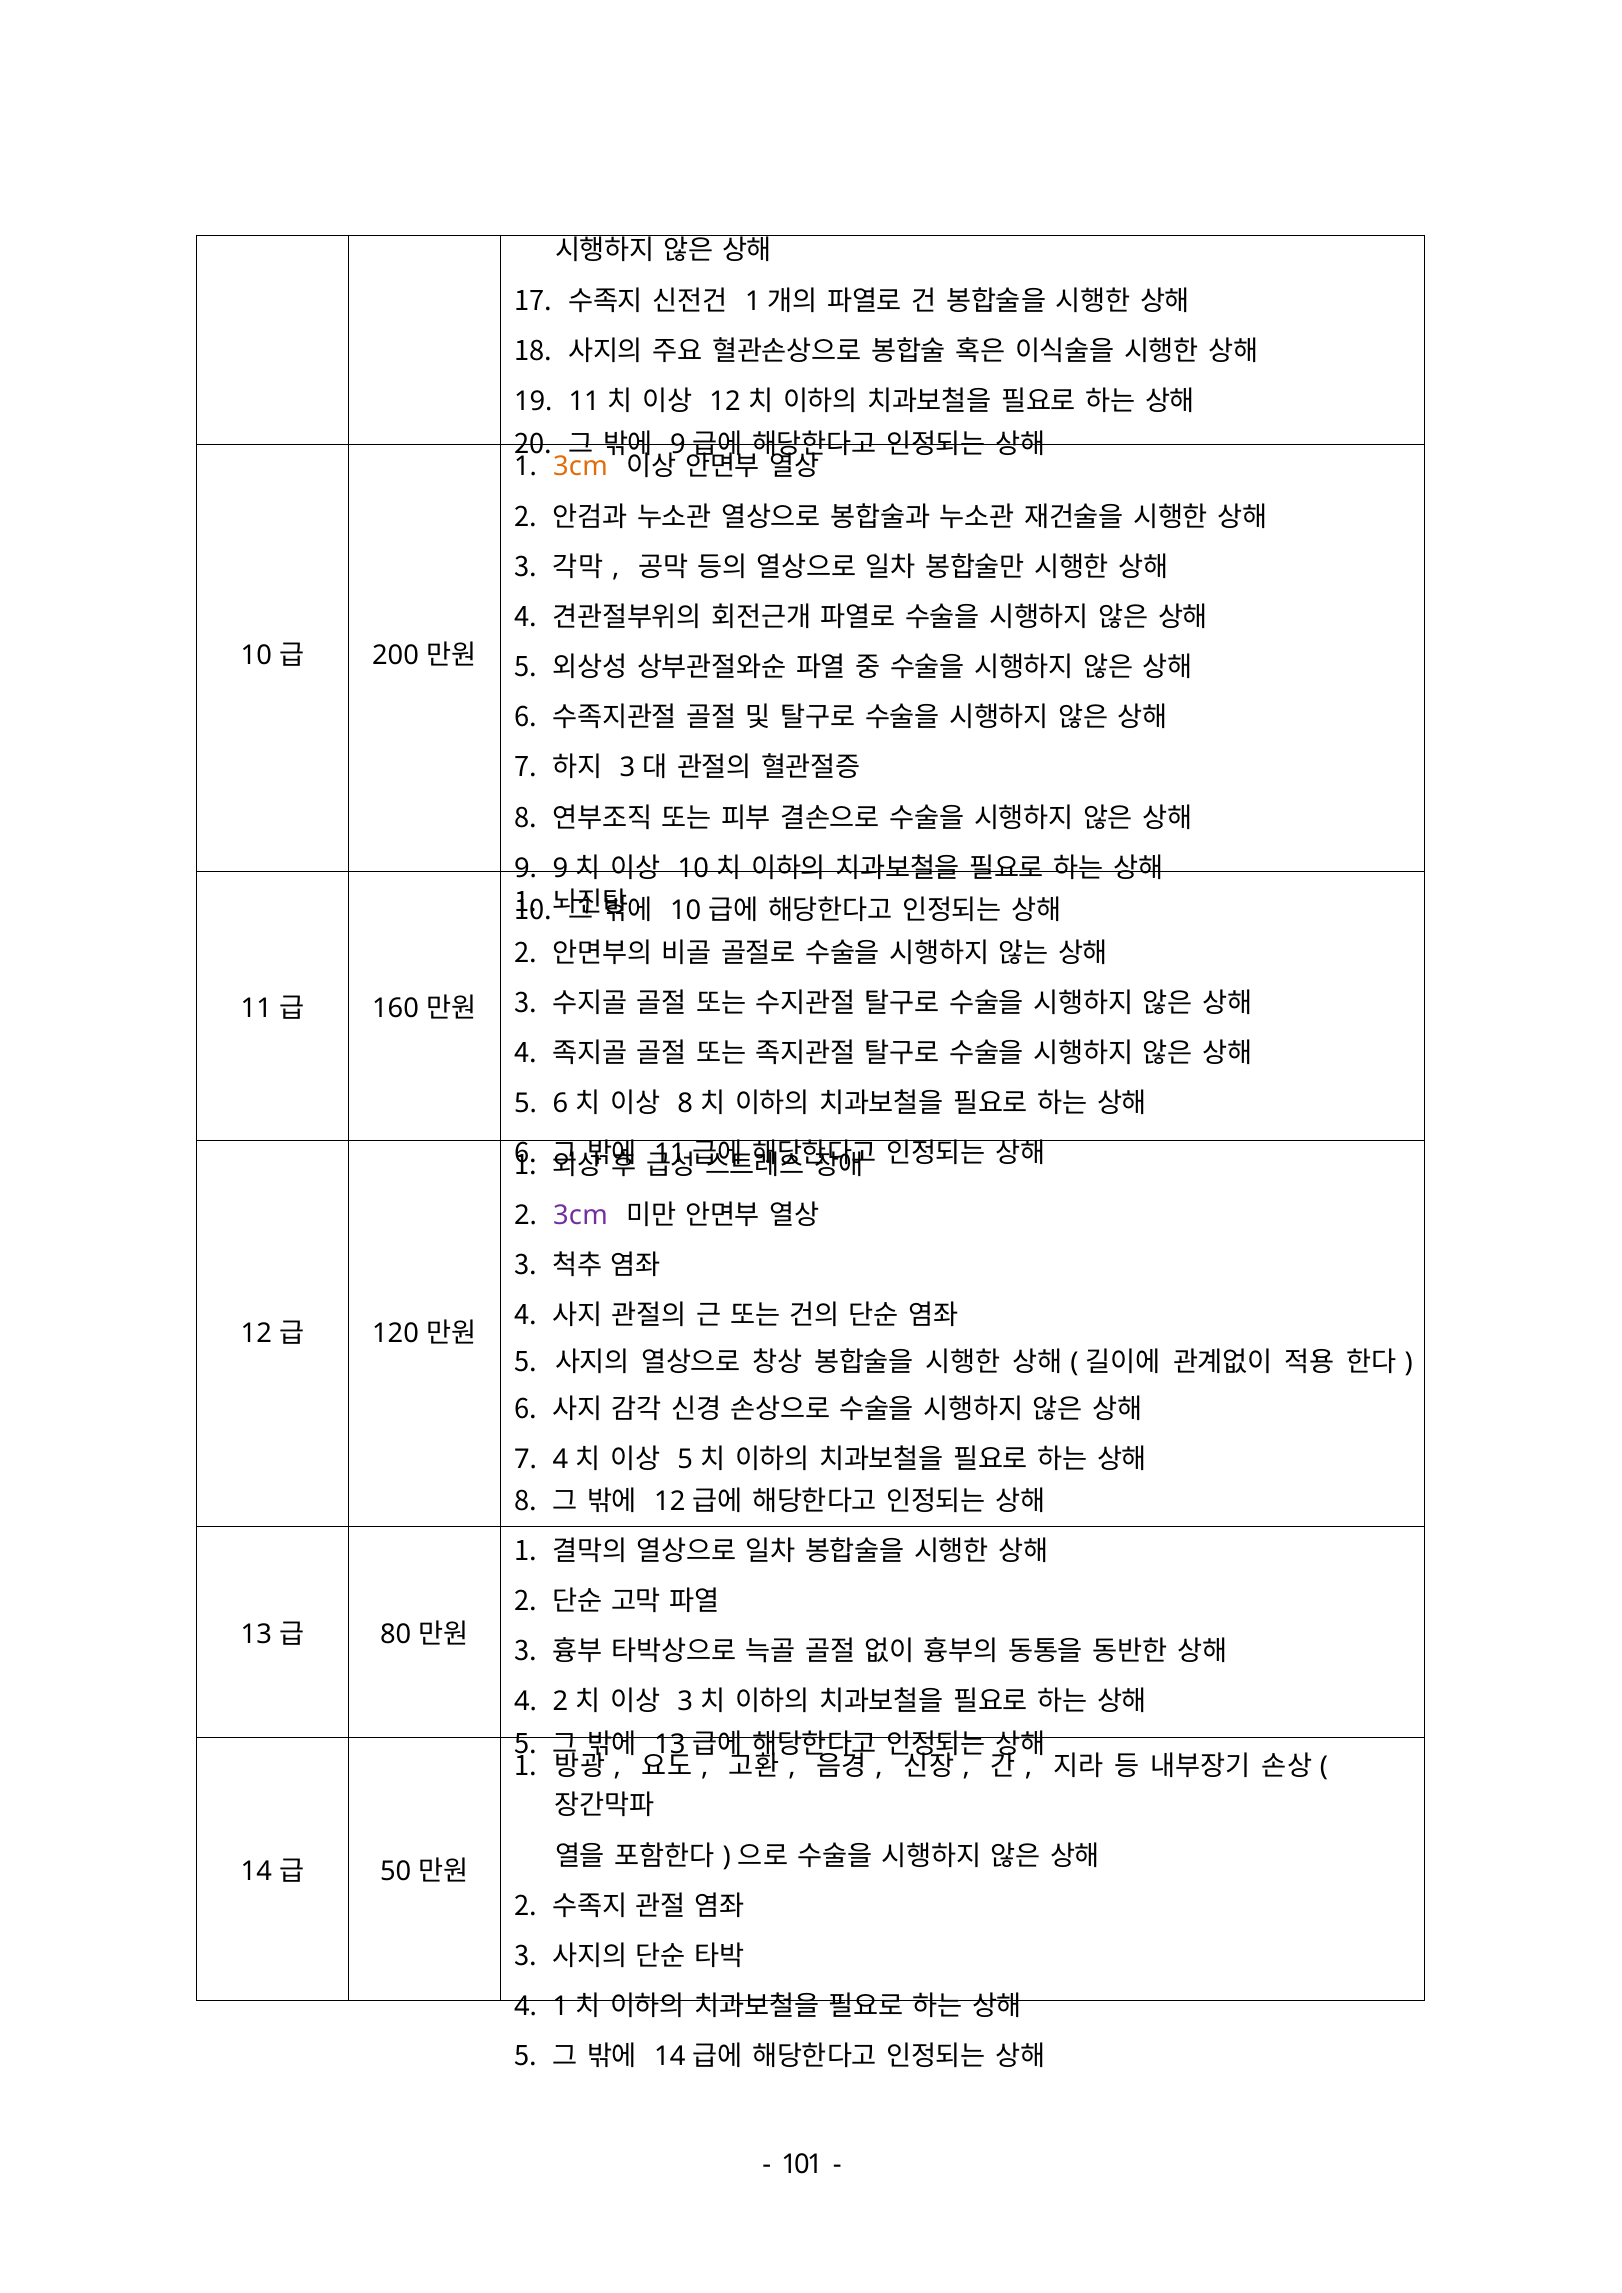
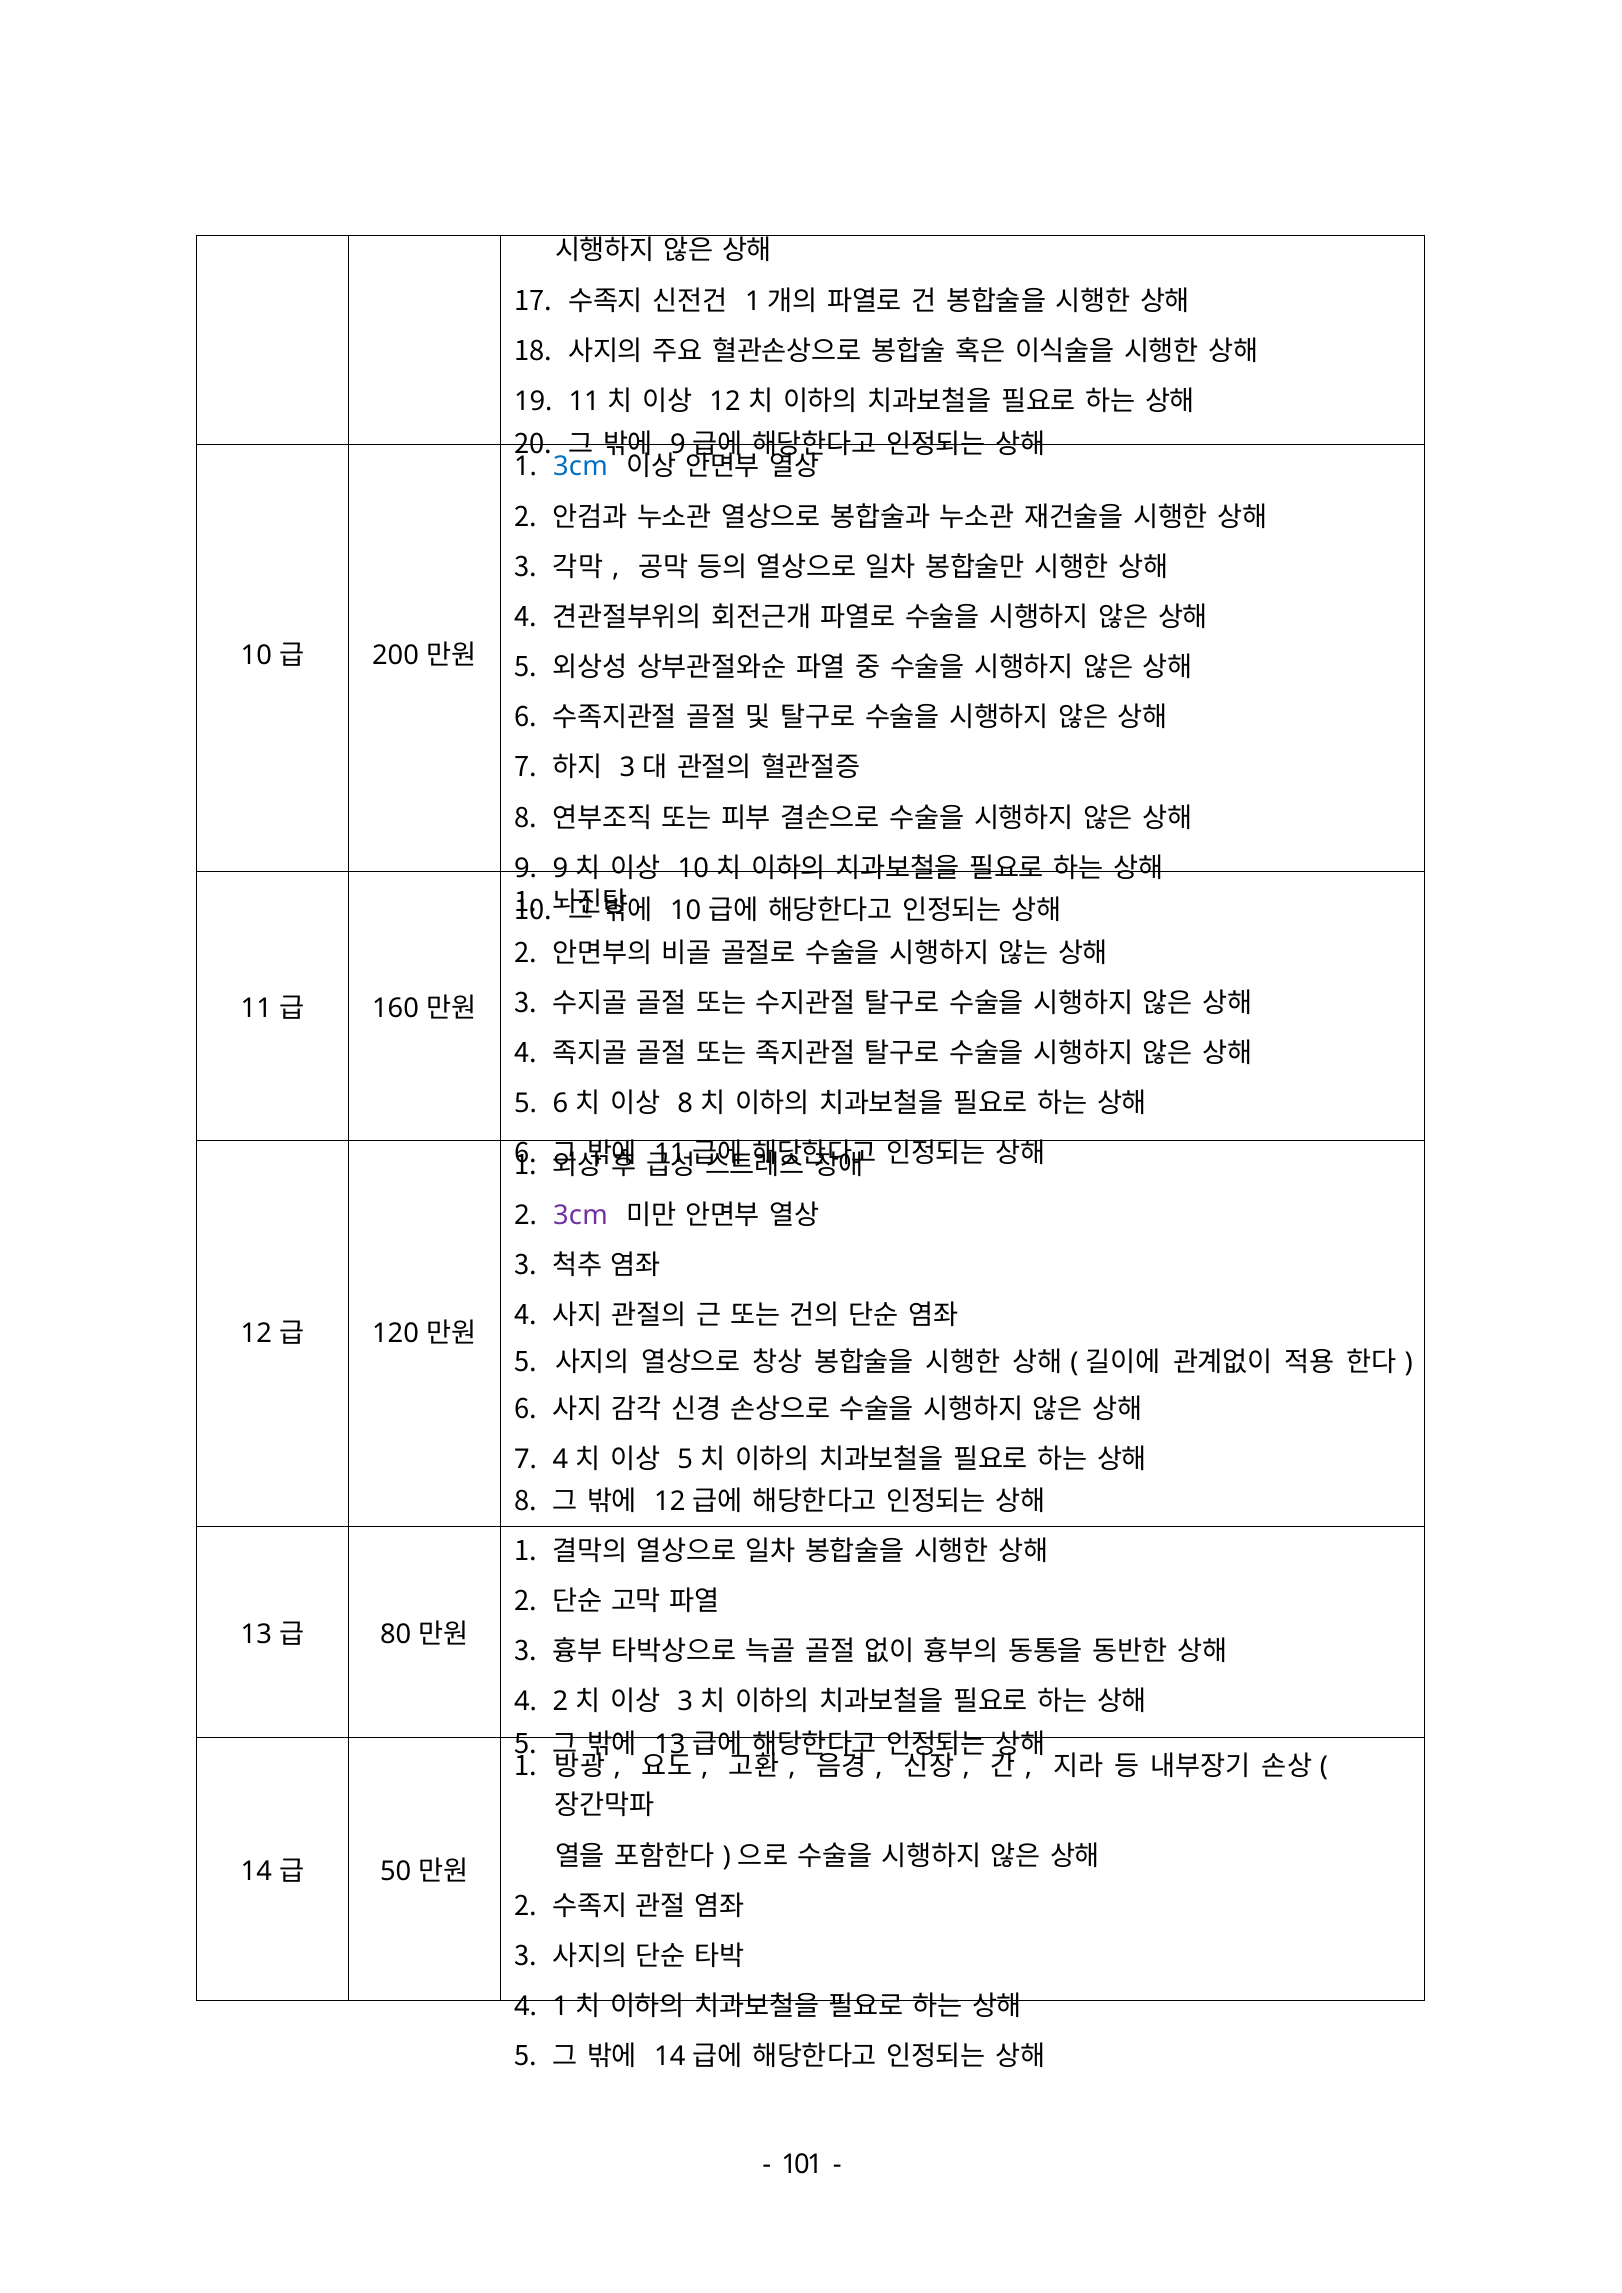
3cm colour: orange -> blue (580, 467)
